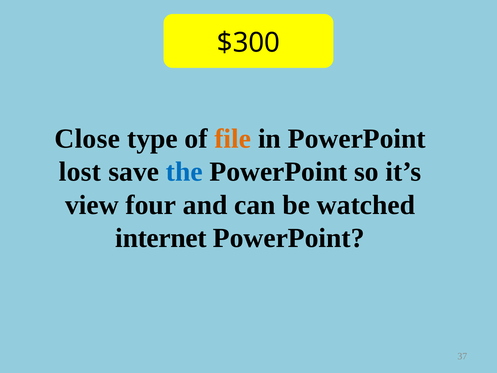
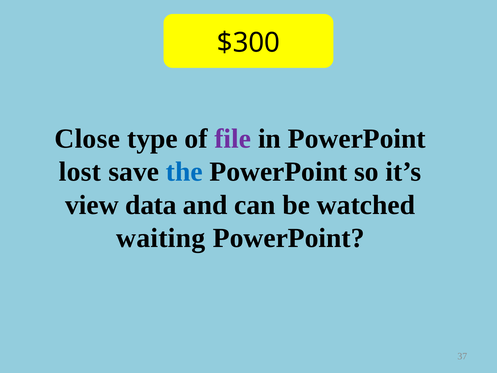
file colour: orange -> purple (233, 139)
four: four -> data (151, 205)
internet: internet -> waiting (161, 238)
